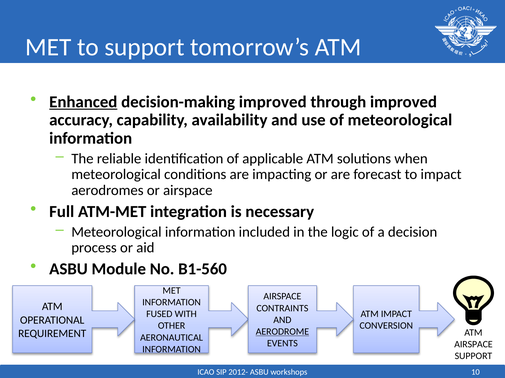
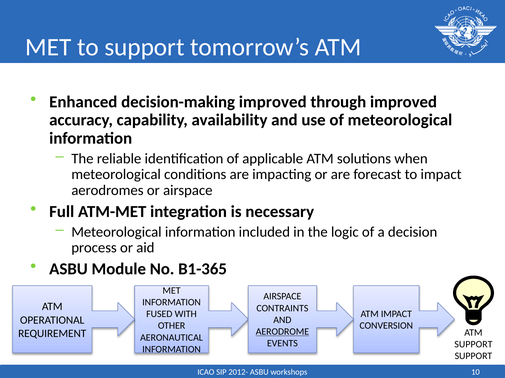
Enhanced underline: present -> none (83, 102)
B1-560: B1-560 -> B1-365 (203, 270)
AIRSPACE: AIRSPACE -> SUPPORT (473, 345)
